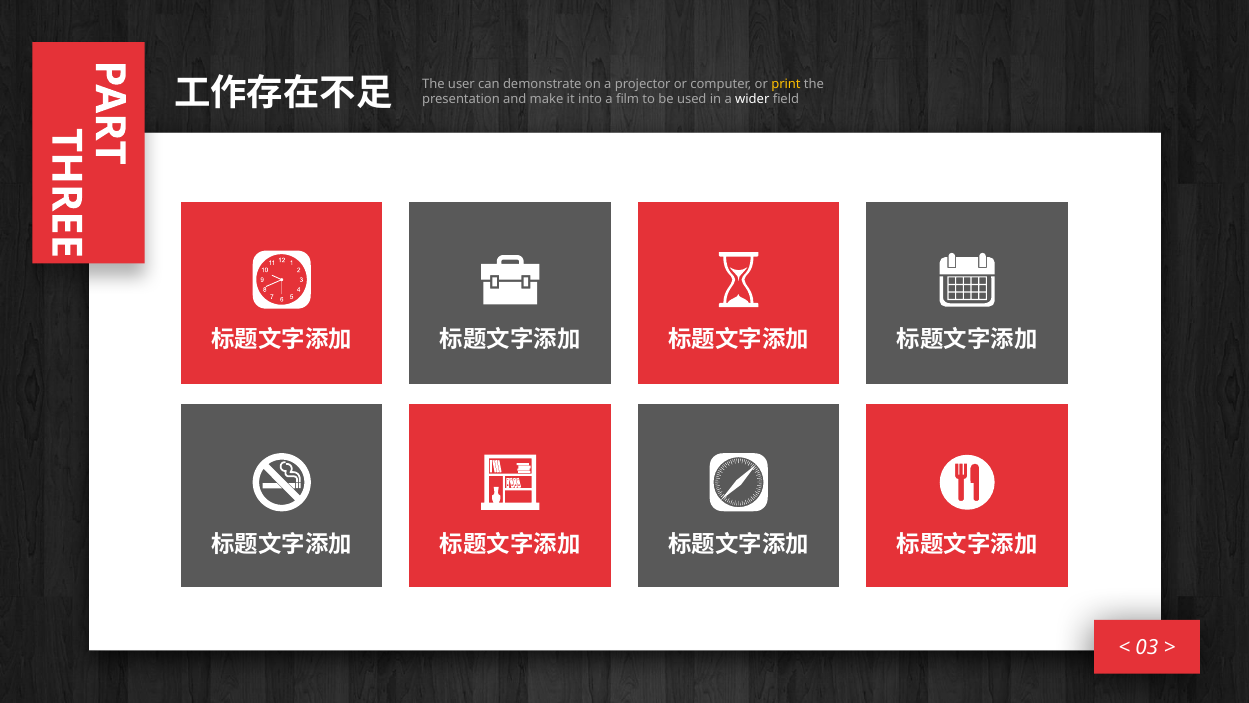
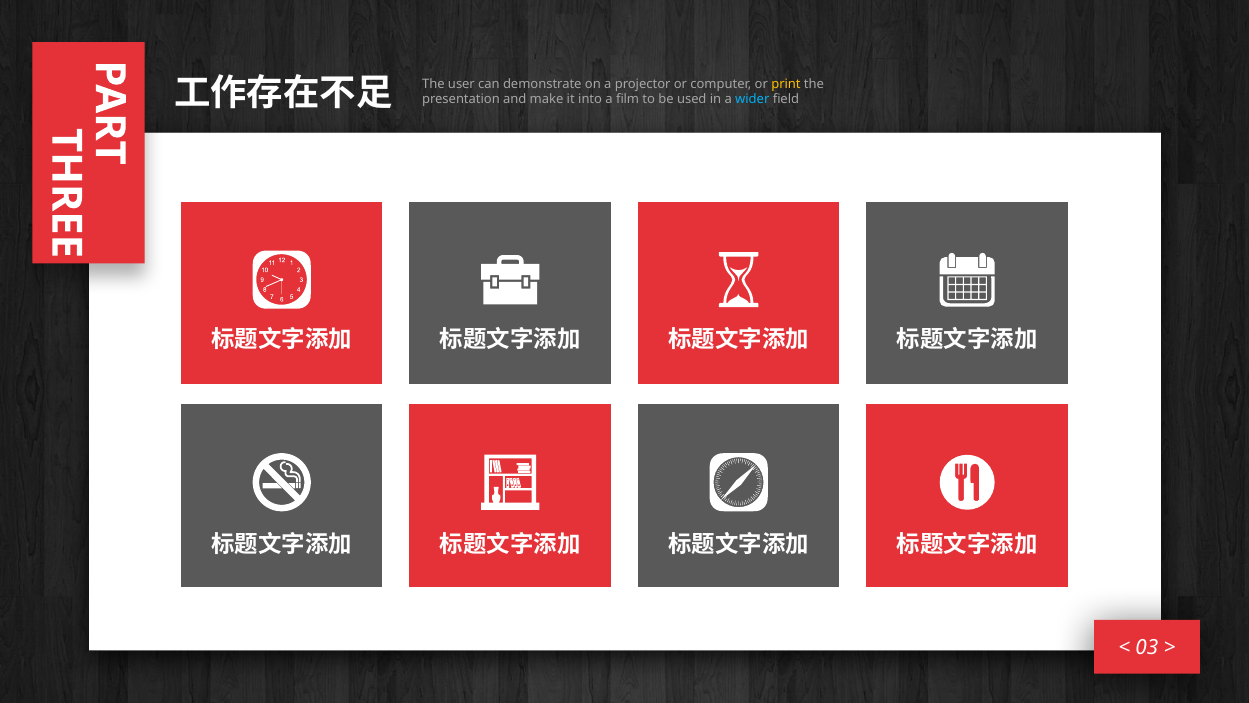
wider colour: white -> light blue (752, 99)
